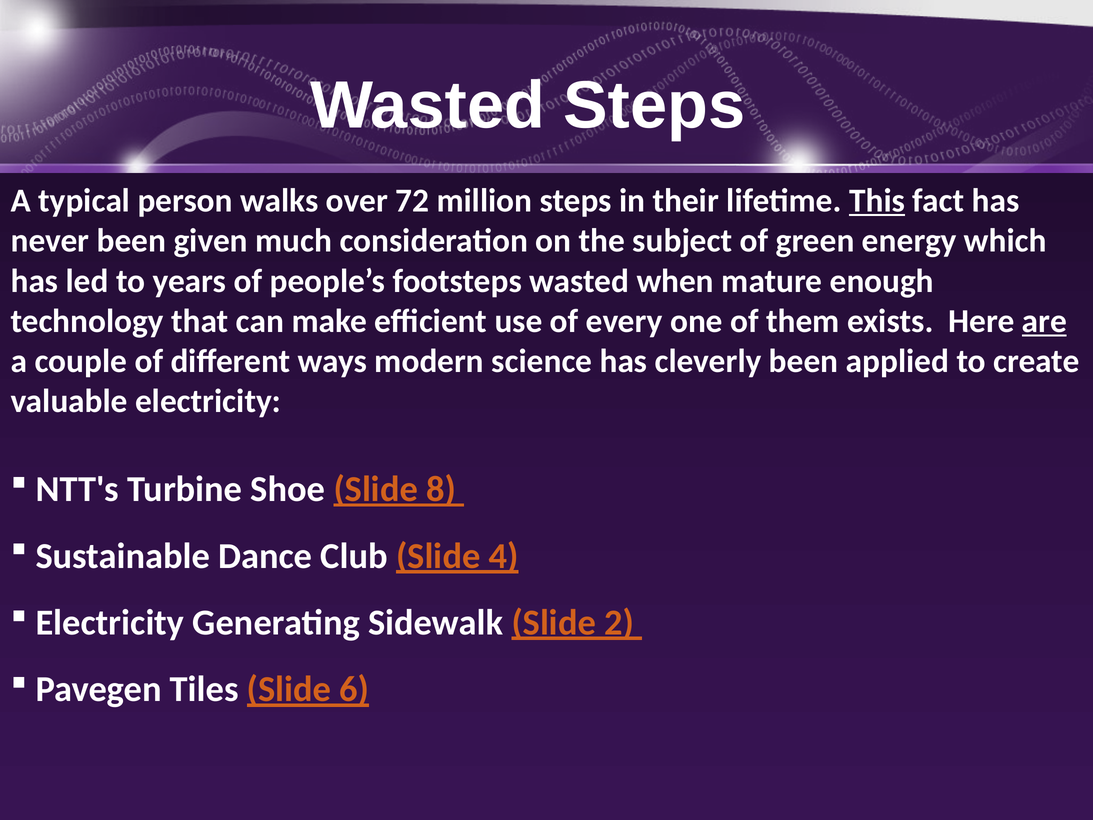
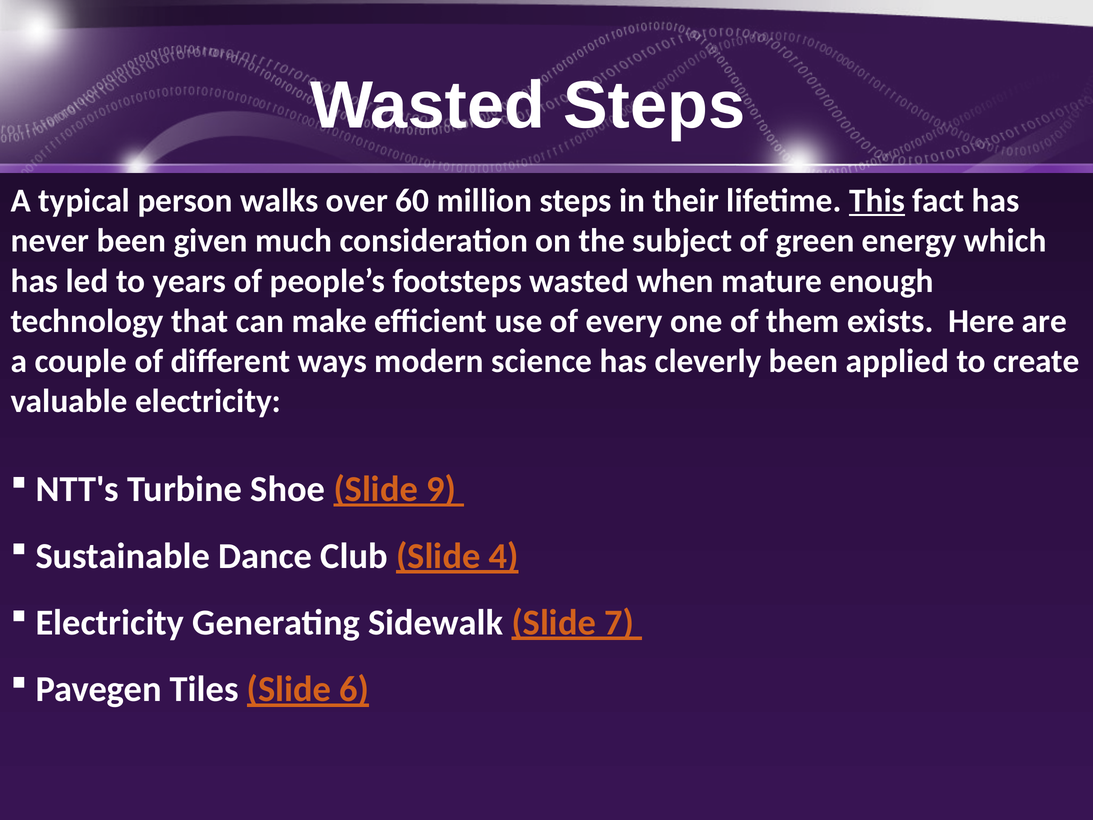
72: 72 -> 60 (412, 201)
are underline: present -> none (1044, 321)
8: 8 -> 9 (441, 489)
Slide 2: 2 -> 7 (619, 622)
